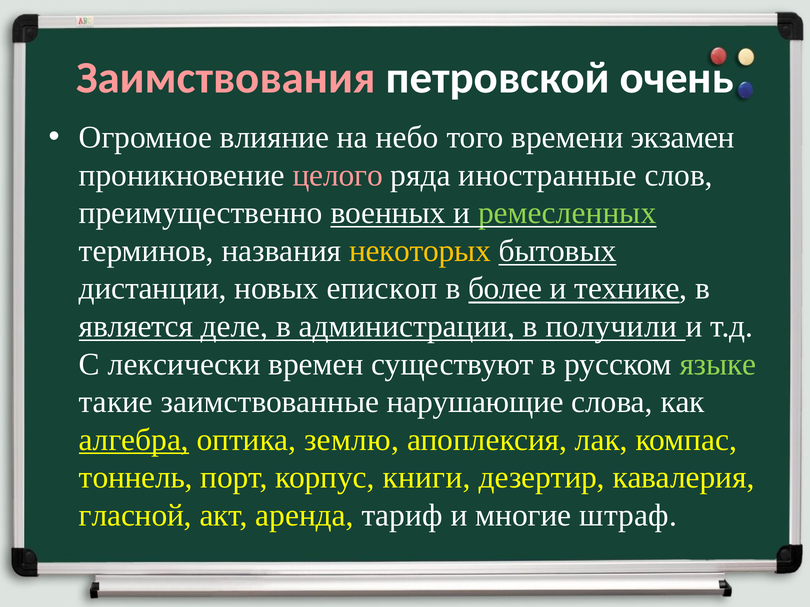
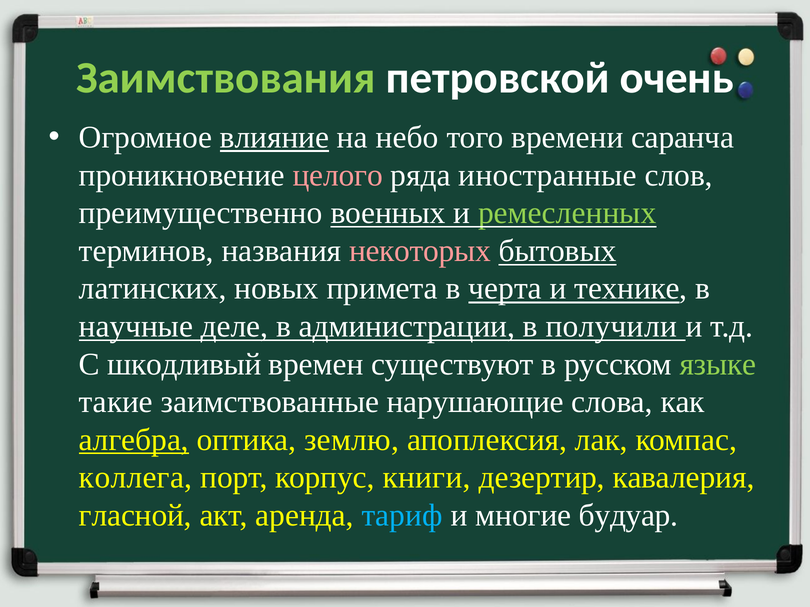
Заимствования colour: pink -> light green (226, 78)
влияние underline: none -> present (275, 138)
экзамен: экзамен -> саранча (683, 138)
некоторых colour: yellow -> pink (420, 251)
дистанции: дистанции -> латинских (153, 289)
епископ: епископ -> примета (382, 289)
более: более -> черта (505, 289)
является: является -> научные (136, 327)
лексически: лексически -> шкодливый (184, 364)
тоннель: тоннель -> коллега (136, 478)
тариф colour: white -> light blue (402, 516)
штраф: штраф -> будуар (629, 516)
